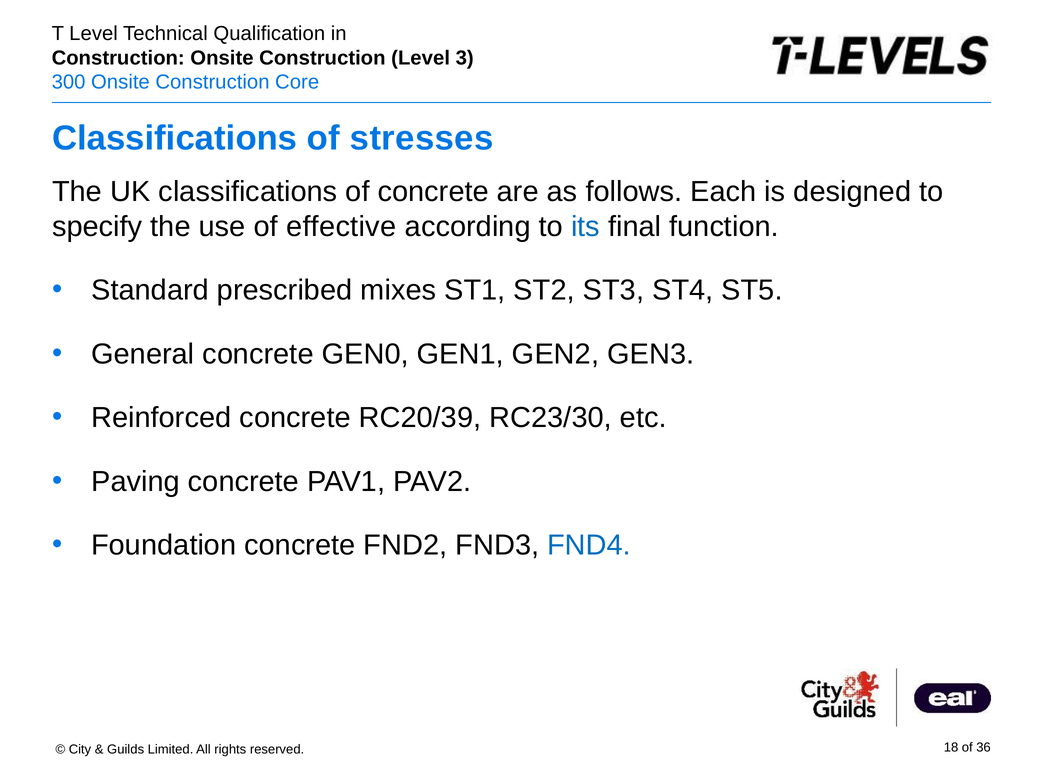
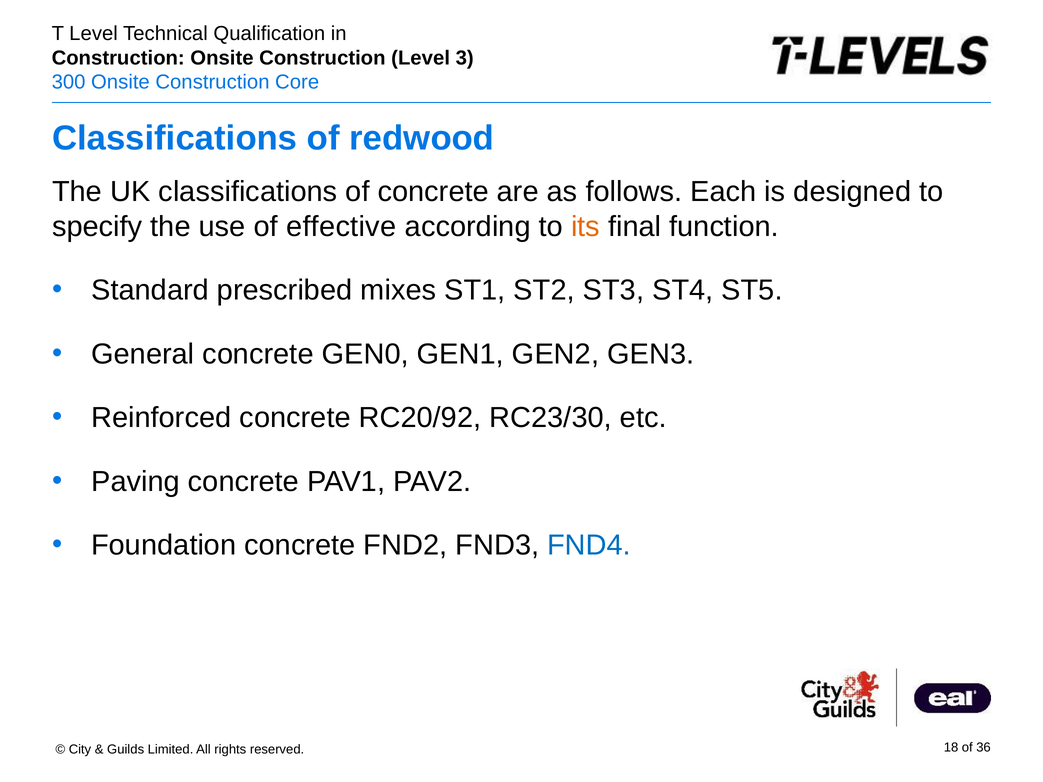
stresses: stresses -> redwood (422, 138)
its colour: blue -> orange (586, 227)
RC20/39: RC20/39 -> RC20/92 (420, 418)
